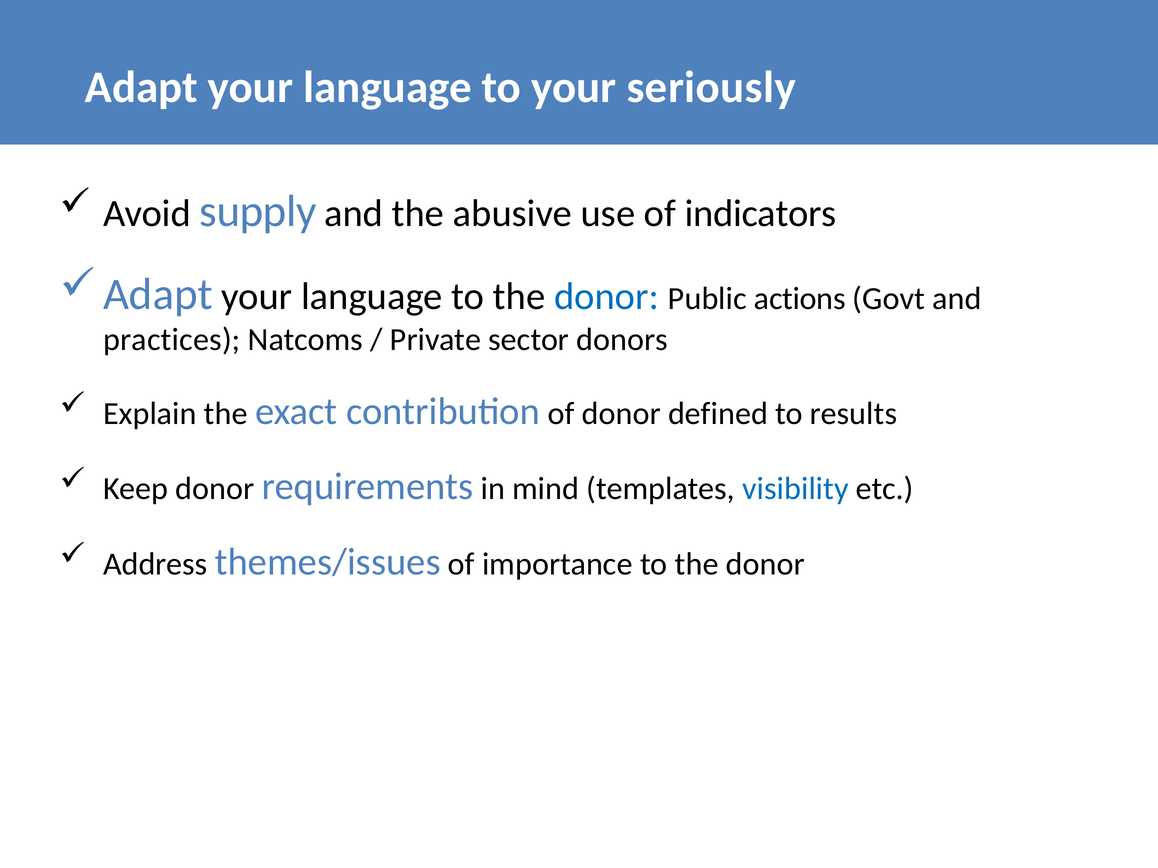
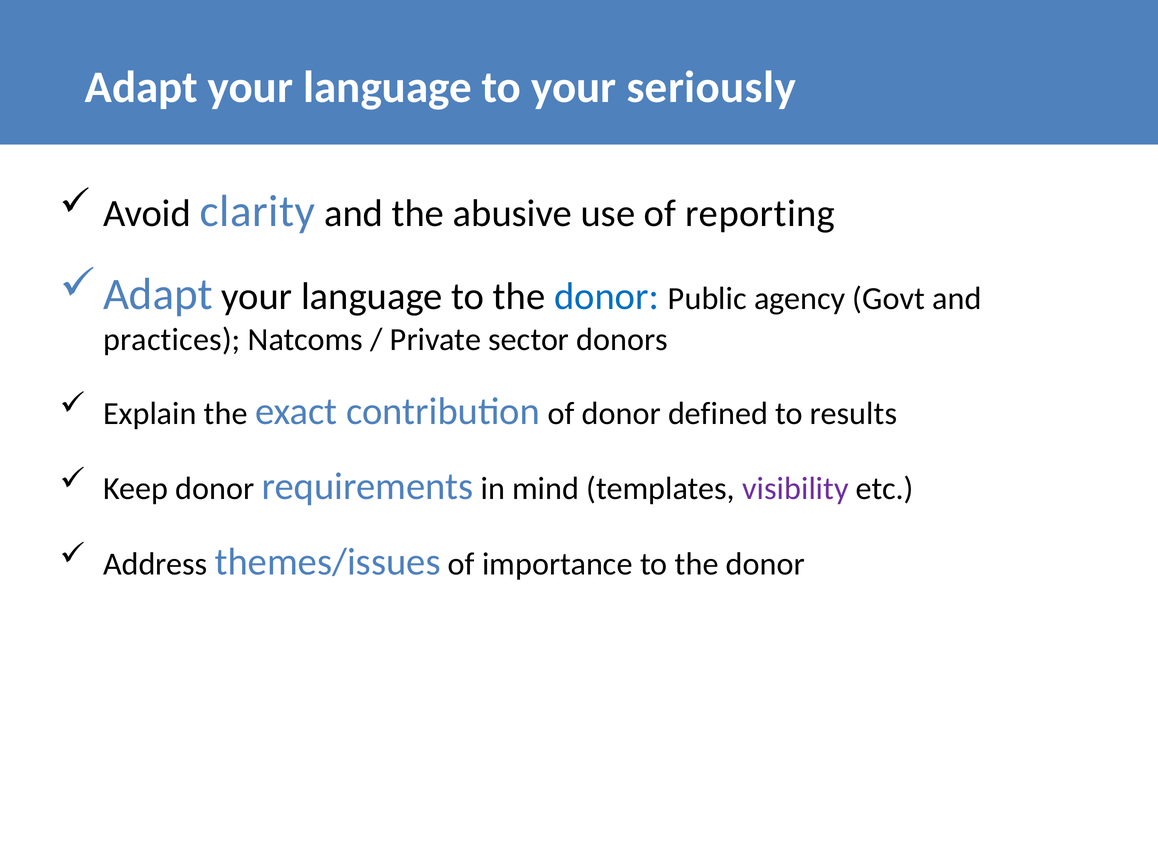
supply: supply -> clarity (257, 211)
indicators: indicators -> reporting (760, 213)
actions: actions -> agency (800, 299)
visibility colour: blue -> purple (795, 489)
